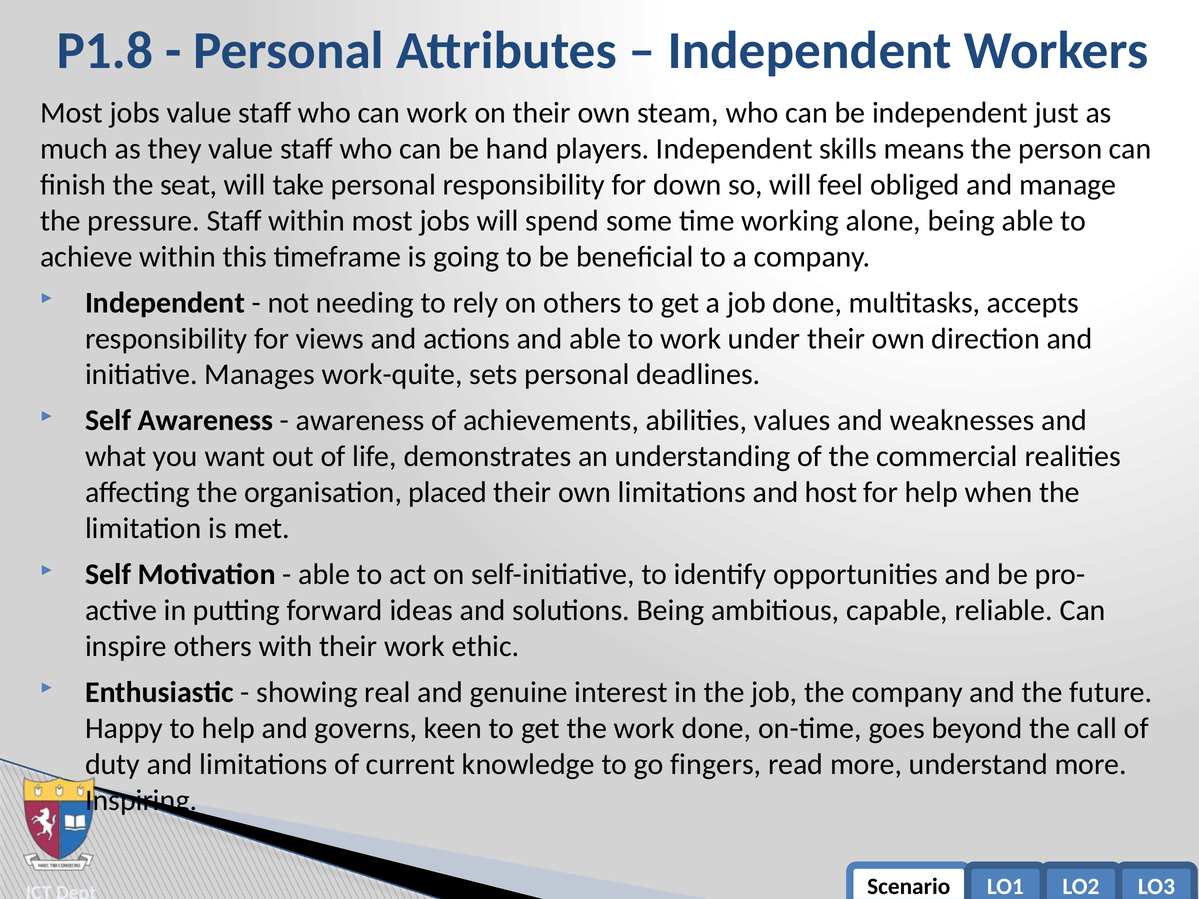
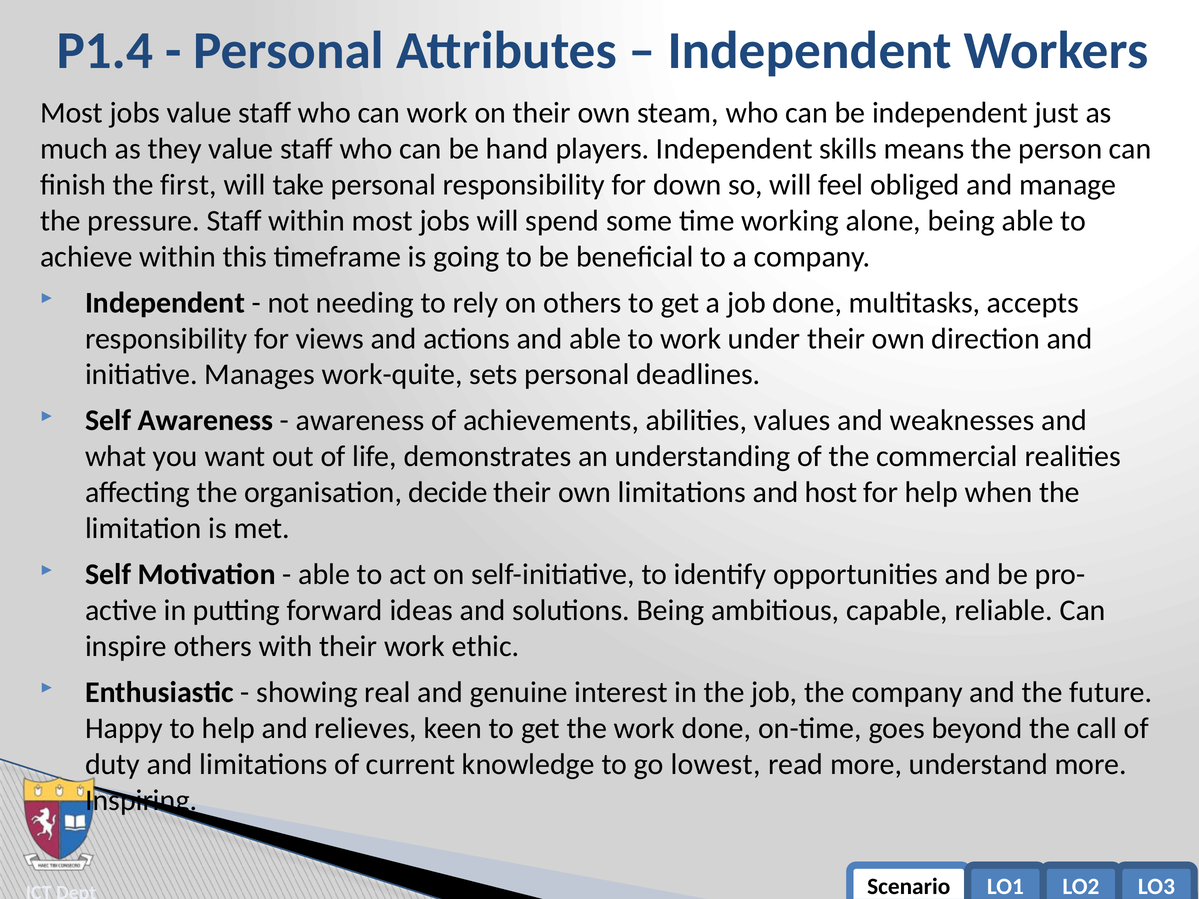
P1.8: P1.8 -> P1.4 (105, 51)
seat: seat -> first (188, 185)
placed: placed -> decide (448, 493)
governs: governs -> relieves (366, 728)
fingers: fingers -> lowest (716, 764)
